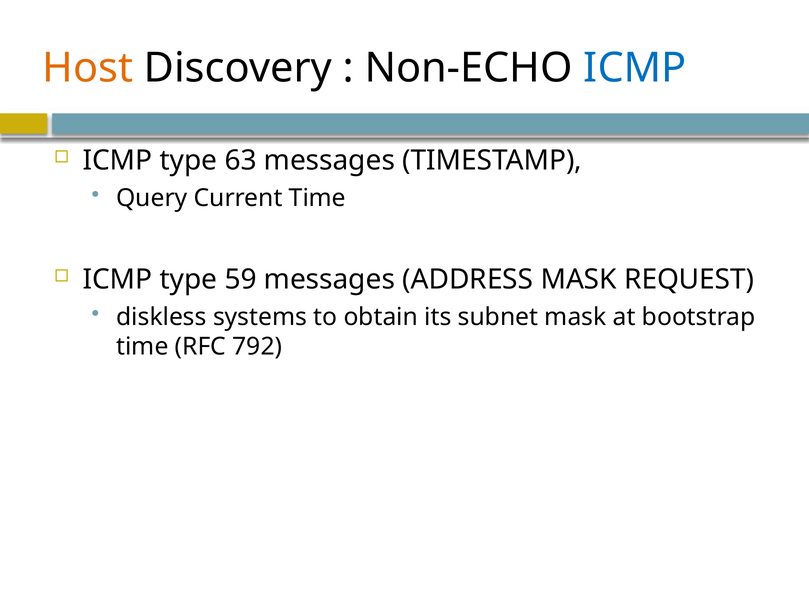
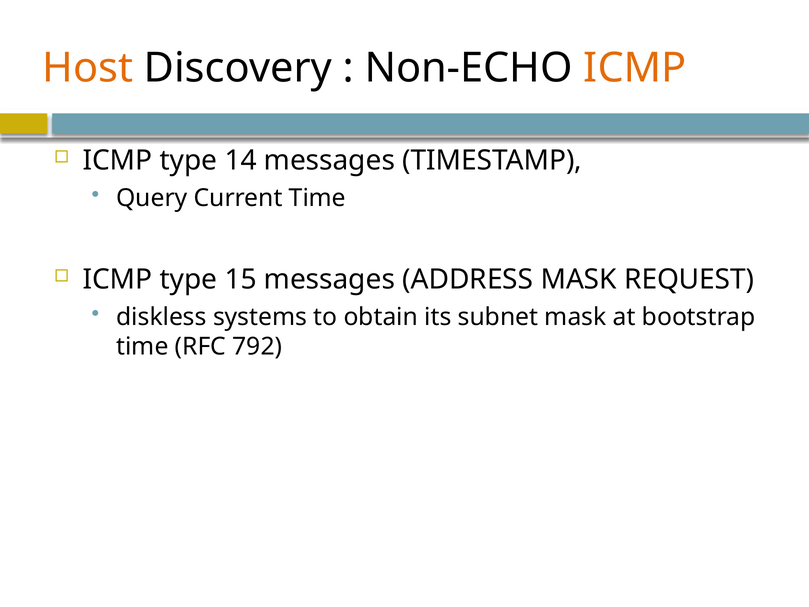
ICMP colour: blue -> orange (635, 68)
63: 63 -> 14 (241, 160)
59: 59 -> 15 (241, 279)
